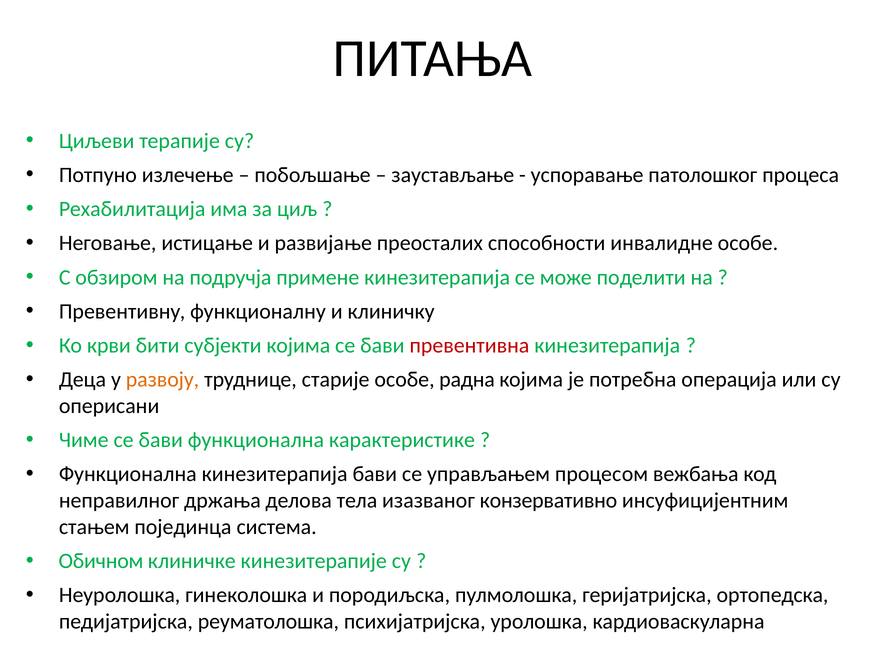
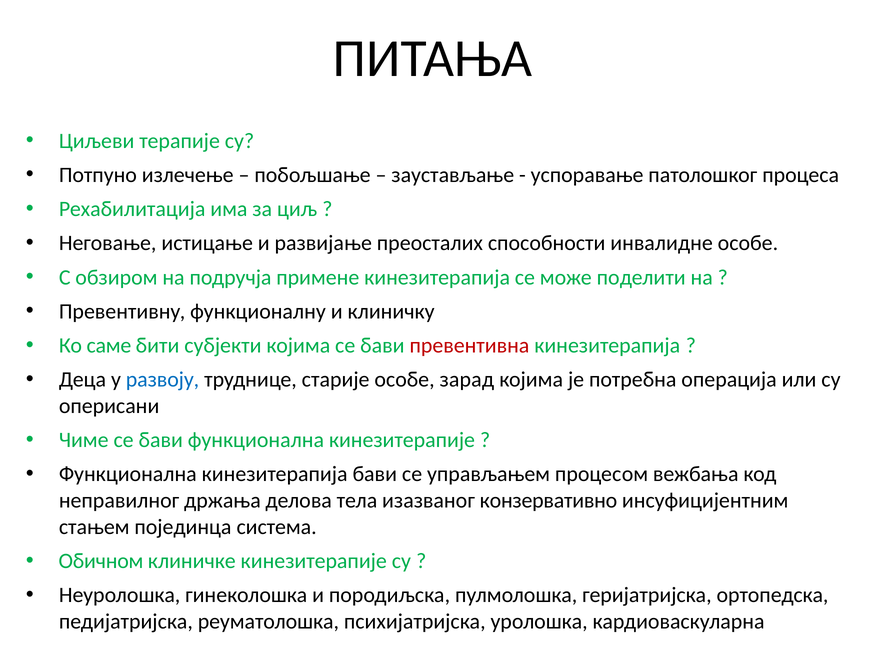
крви: крви -> саме (109, 345)
развоју colour: orange -> blue (162, 380)
радна: радна -> зарад (467, 380)
функционална карактеристике: карактеристике -> кинезитерапије (402, 440)
